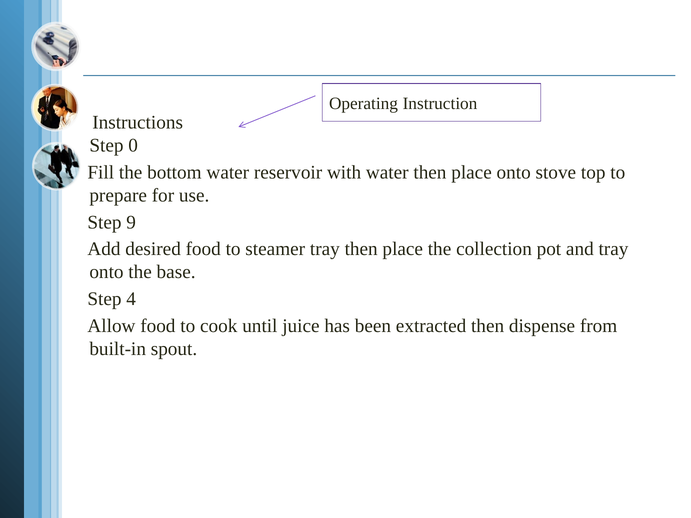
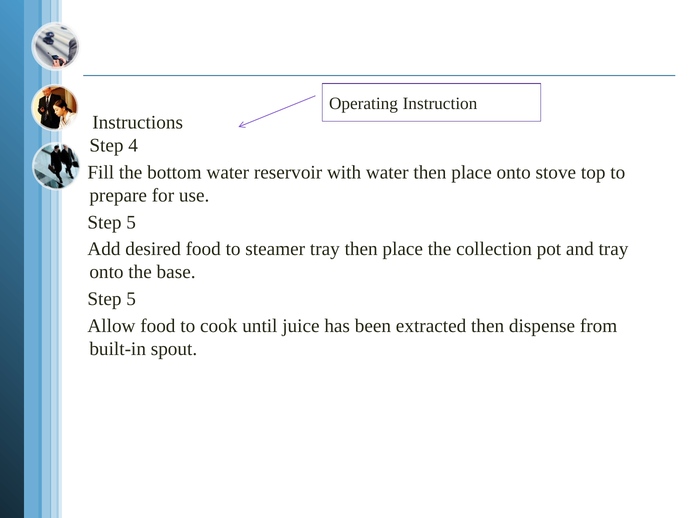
0: 0 -> 4 (133, 146)
9: 9 -> 5 (131, 222)
4: 4 -> 5 (131, 299)
